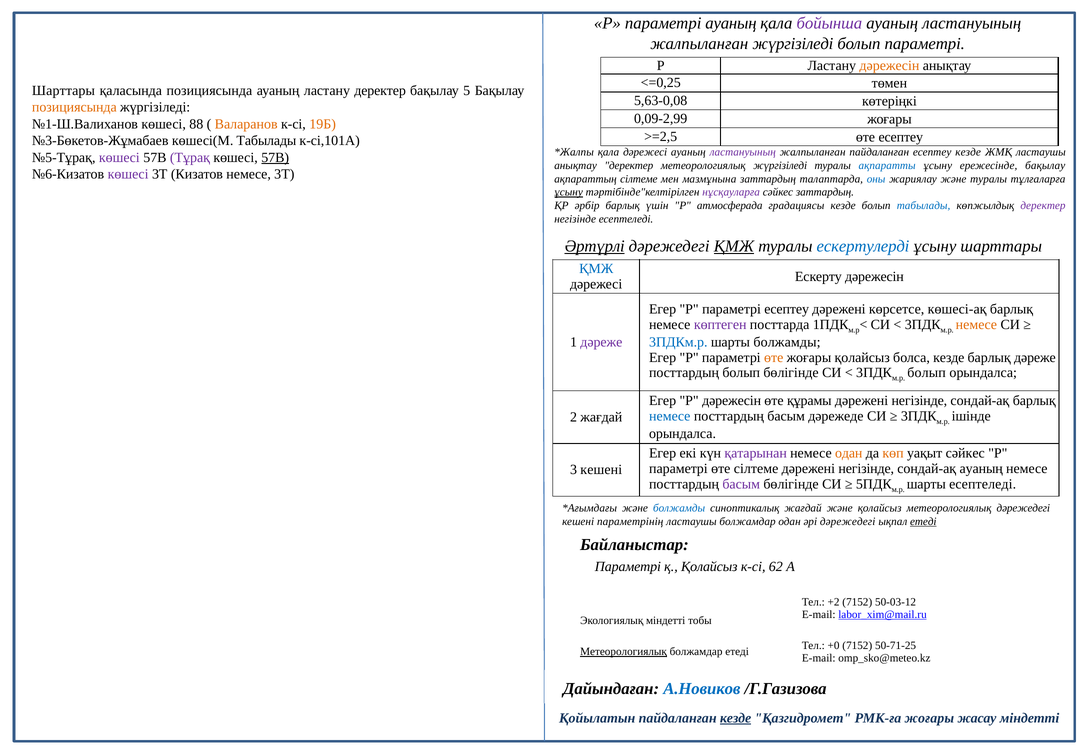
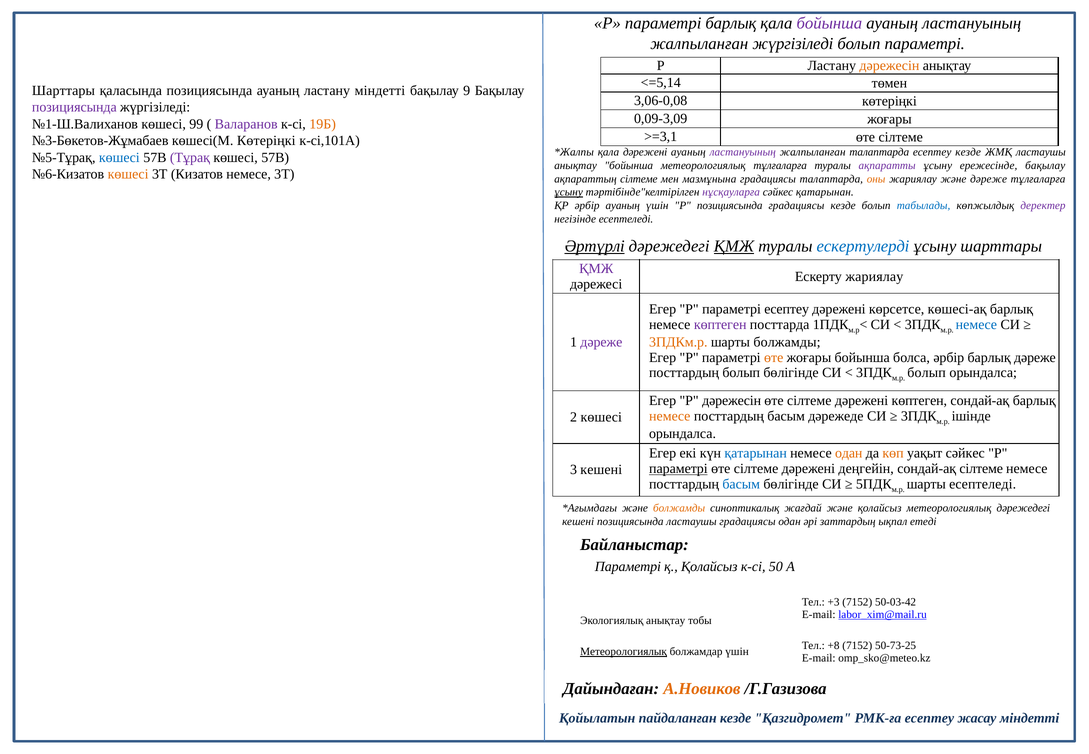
параметрі ауаның: ауаның -> барлық (731, 23)
<=0,25: <=0,25 -> <=5,14 (661, 83)
ластану деректер: деректер -> міндетті (380, 90)
5: 5 -> 9 (467, 90)
5,63-0,08: 5,63-0,08 -> 3,06-0,08 (661, 101)
позициясында colour: orange -> purple (74, 107)
0,09-2,99: 0,09-2,99 -> 0,09-3,09 (661, 119)
88: 88 -> 99 (196, 124)
Валаранов colour: orange -> purple (246, 124)
>=2,5: >=2,5 -> >=3,1 (661, 137)
есептеу: есептеу -> сілтеме (901, 137)
көшесі(М Табылады: Табылады -> Көтеріңкі (266, 141)
қала дәрежесі: дәрежесі -> дәрежені (645, 152)
жалпыланған пайдаланған: пайдаланған -> талаптарда (879, 152)
көшесі colour: purple -> blue (119, 158)
57В underline: present -> none (275, 158)
анықтау деректер: деректер -> бойынша (629, 166)
метеорологиялық жүргізіледі: жүргізіледі -> тұлғаларға (780, 166)
ақпаратты colour: blue -> purple (887, 166)
көшесі colour: purple -> orange (128, 174)
мазмұнына заттардың: заттардың -> градациясы (768, 179)
оны colour: blue -> orange (876, 179)
және туралы: туралы -> дәреже (989, 179)
сәйкес заттардың: заттардың -> қатарынан (825, 192)
әрбір барлық: барлық -> ауаның (623, 206)
Р атмосферада: атмосферада -> позициясында (730, 206)
ҚМЖ colour: blue -> purple (596, 269)
Ескерту дәрежесін: дәрежесін -> жариялау (874, 276)
немесе colour: orange -> blue (976, 324)
3ПДКм.р colour: blue -> orange (678, 342)
жоғары қолайсыз: қолайсыз -> бойынша (862, 357)
болса кезде: кезде -> әрбір (949, 357)
құрамы: құрамы -> сілтеме (809, 401)
негізінде: негізінде -> көптеген (919, 401)
немесе colour: blue -> orange (670, 416)
2 жағдай: жағдай -> көшесі (601, 417)
қатарынан colour: purple -> blue (756, 453)
параметрі underline: none -> present (678, 469)
негізінде: негізінде -> деңгейін (866, 469)
сондай-ақ ауаның: ауаның -> сілтеме (981, 469)
басым colour: purple -> blue (741, 484)
болжамды colour: blue -> orange (679, 508)
кешені параметрінің: параметрінің -> позициясында (630, 521)
ластаушы болжамдар: болжамдар -> градациясы (748, 521)
әрі дәрежедегі: дәрежедегі -> заттардың (848, 521)
етеді underline: present -> none (923, 521)
62: 62 -> 50 (776, 566)
+2: +2 -> +3 (834, 602)
50-03-12: 50-03-12 -> 50-03-42 (896, 602)
Экологиялық міндетті: міндетті -> анықтау (666, 620)
+0: +0 -> +8 (834, 645)
50-71-25: 50-71-25 -> 50-73-25 (896, 645)
болжамдар етеді: етеді -> үшін (737, 652)
А.Новиков colour: blue -> orange (702, 689)
кезде underline: present -> none (736, 718)
РМК-ға жоғары: жоғары -> есептеу (929, 718)
